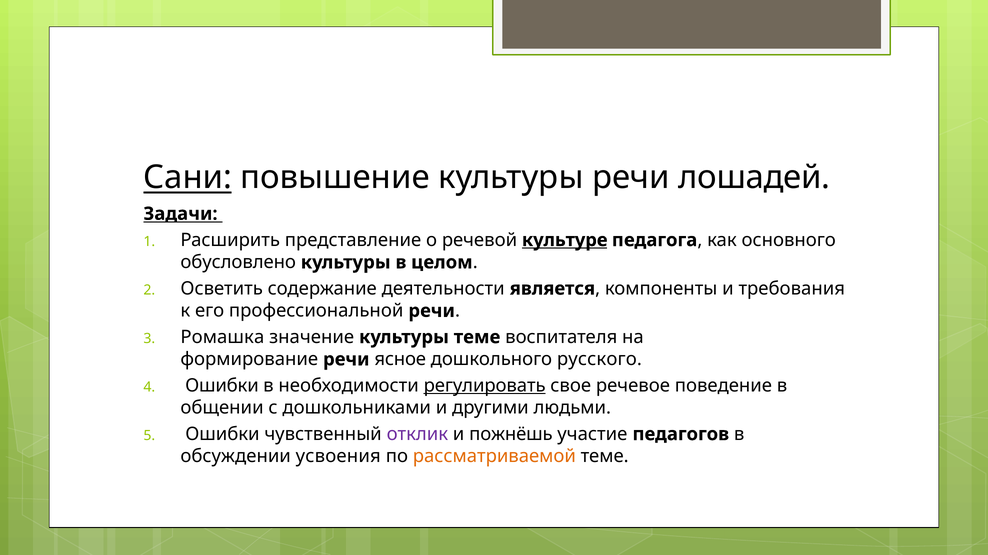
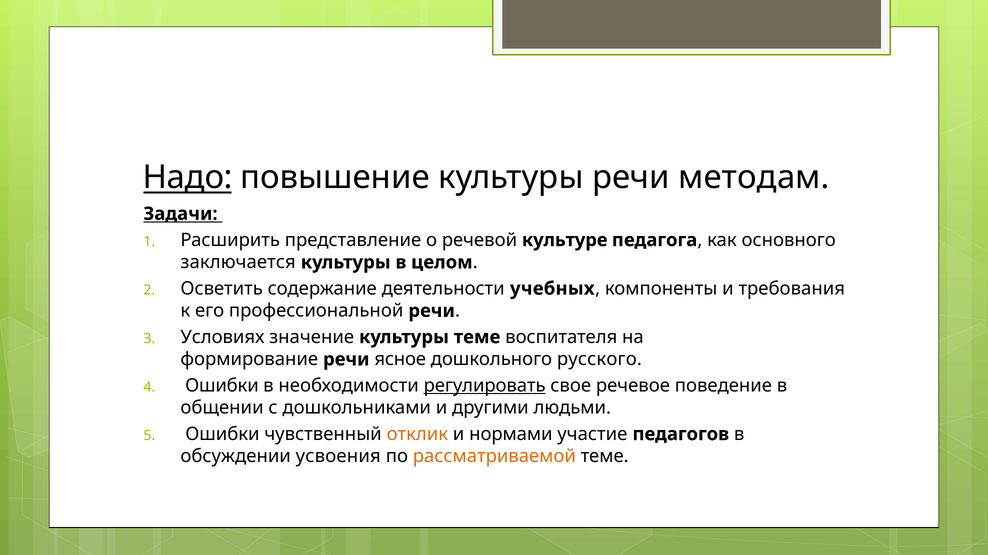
Сани: Сани -> Надо (188, 178)
лошадей: лошадей -> методам (754, 178)
культуре underline: present -> none (565, 240)
обусловлено: обусловлено -> заключается (238, 263)
является: является -> учебных (552, 289)
Ромашка: Ромашка -> Условиях (222, 338)
отклик colour: purple -> orange (417, 435)
пожнёшь: пожнёшь -> нормами (511, 435)
